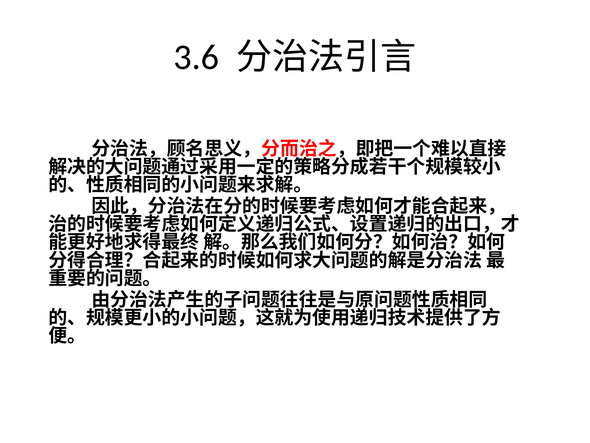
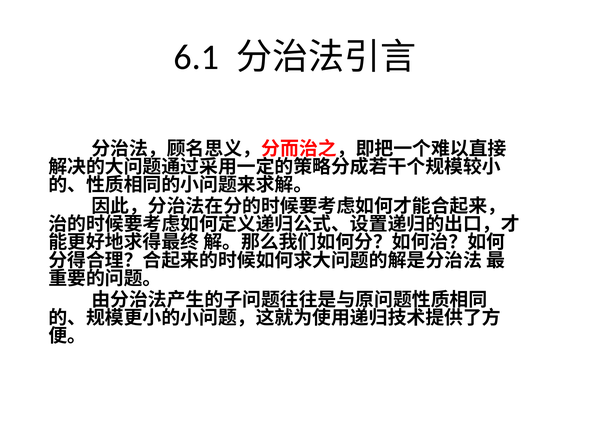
3.6: 3.6 -> 6.1 (196, 57)
